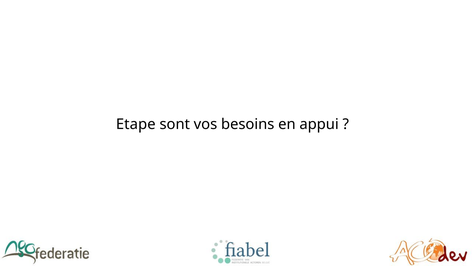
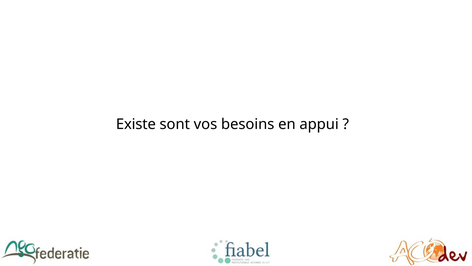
Etape: Etape -> Existe (136, 124)
